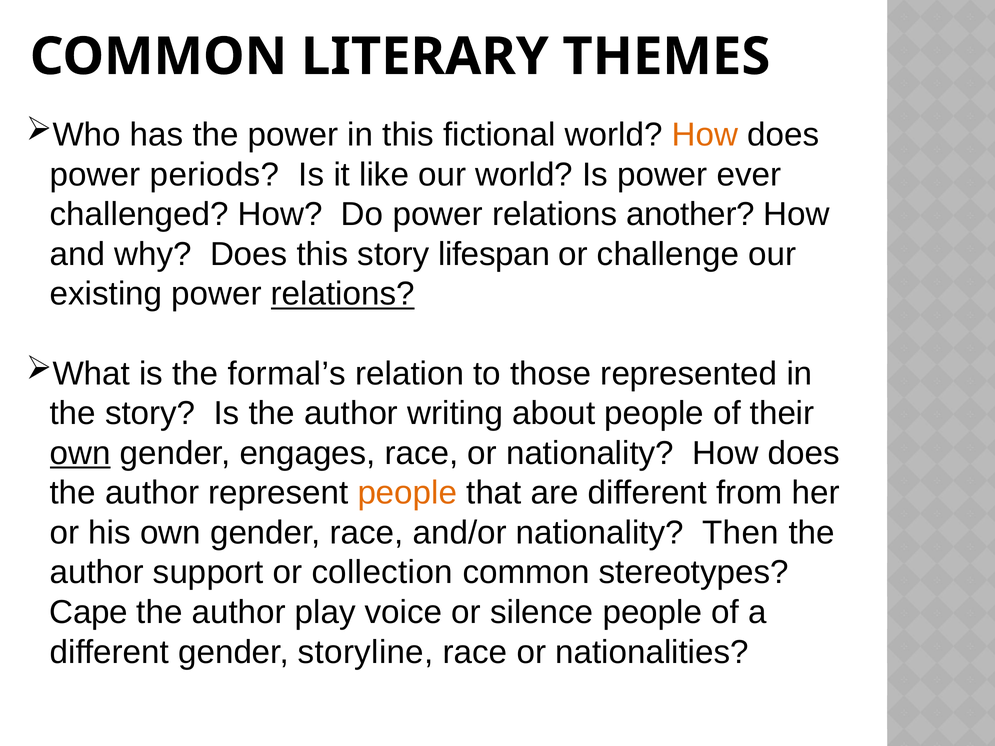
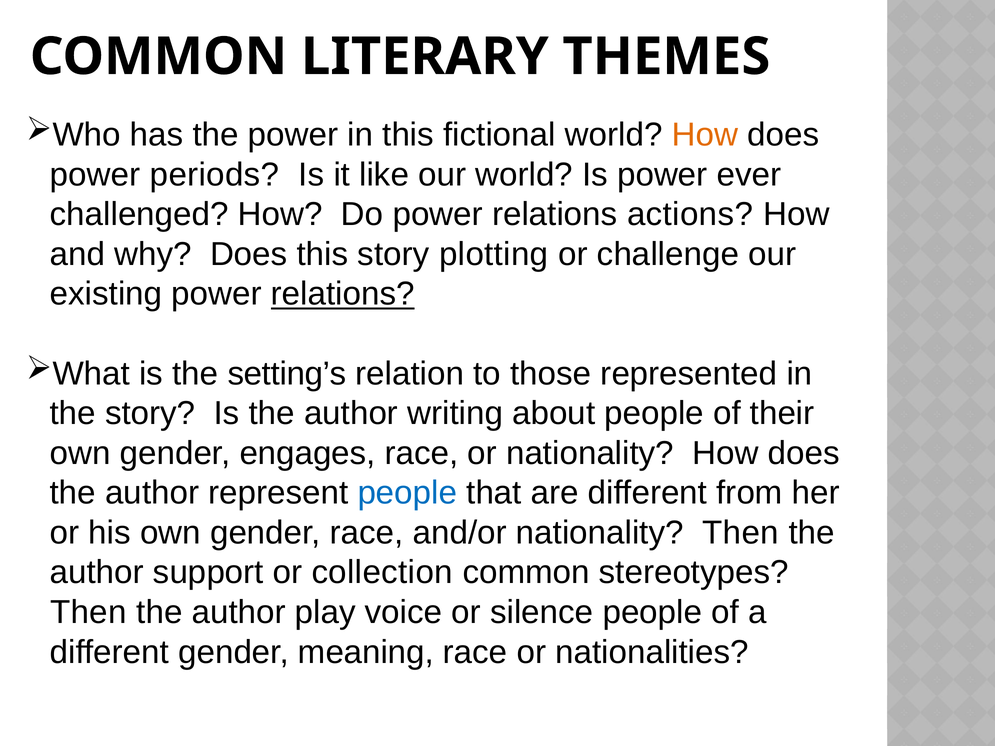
another: another -> actions (690, 214)
lifespan: lifespan -> plotting (494, 254)
formal’s: formal’s -> setting’s (287, 374)
own underline: present -> none (80, 453)
people colour: orange -> blue (407, 493)
Cape: Cape -> Then (88, 612)
storyline: storyline -> meaning (366, 652)
